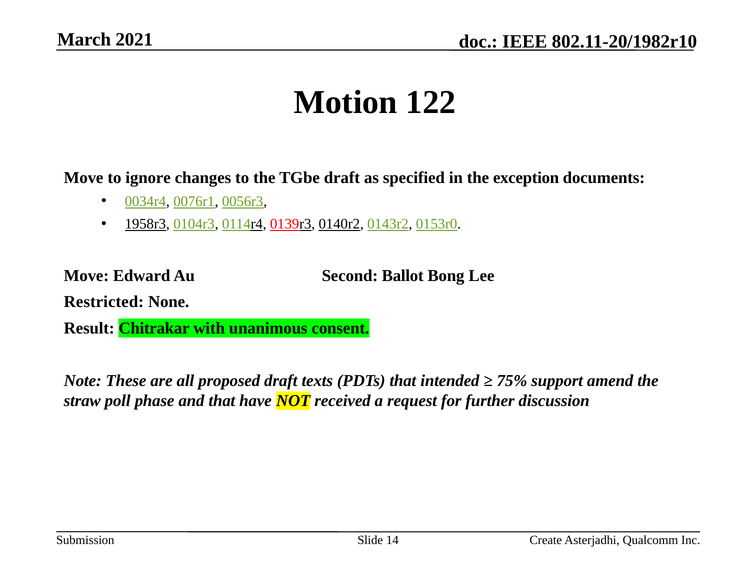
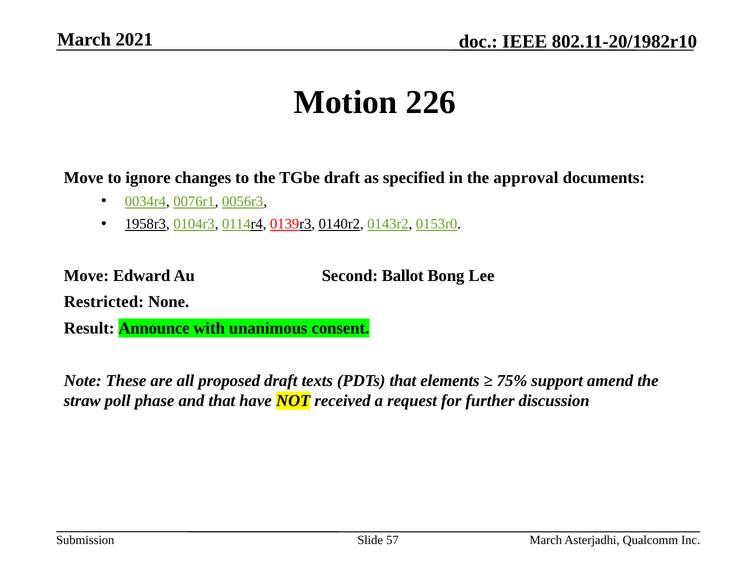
122: 122 -> 226 (431, 102)
exception: exception -> approval (526, 177)
Chitrakar: Chitrakar -> Announce (154, 328)
intended: intended -> elements (450, 380)
14: 14 -> 57 (392, 539)
Create: Create -> March (546, 539)
